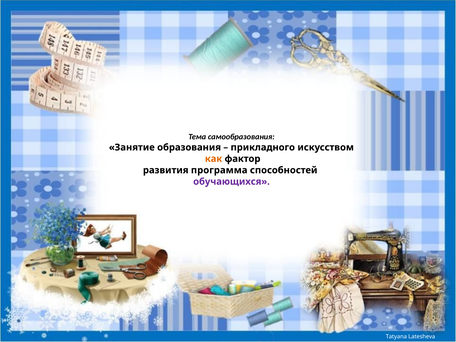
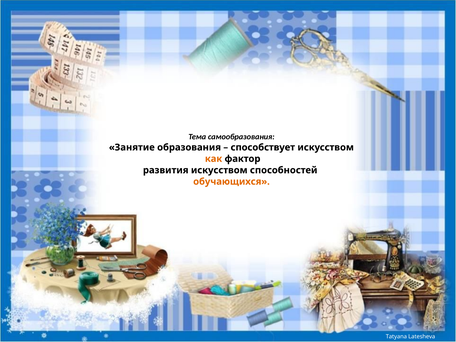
прикладного: прикладного -> способствует (263, 147)
развития программа: программа -> искусством (219, 170)
обучающихся colour: purple -> orange (231, 182)
